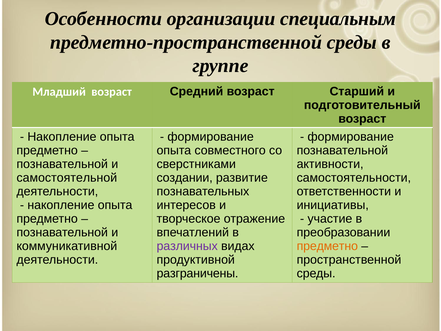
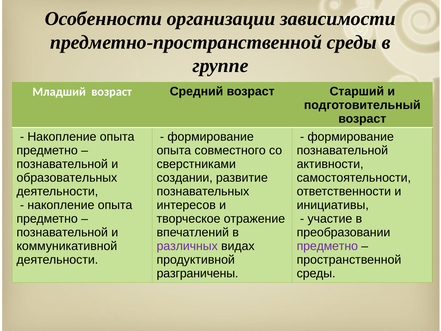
специальным: специальным -> зависимости (338, 19)
самостоятельной: самостоятельной -> образовательных (67, 178)
предметно colour: orange -> purple (327, 246)
